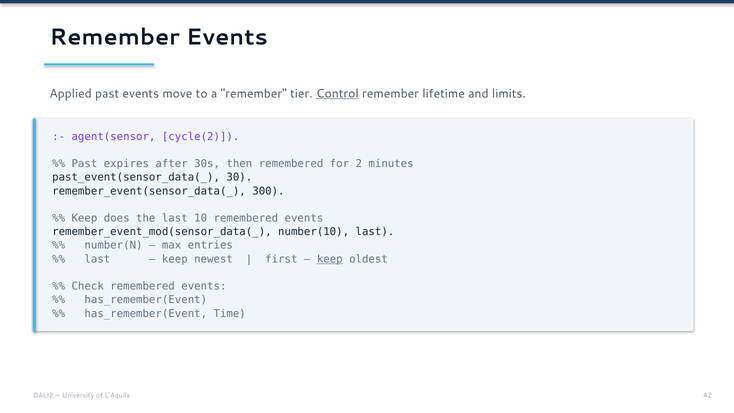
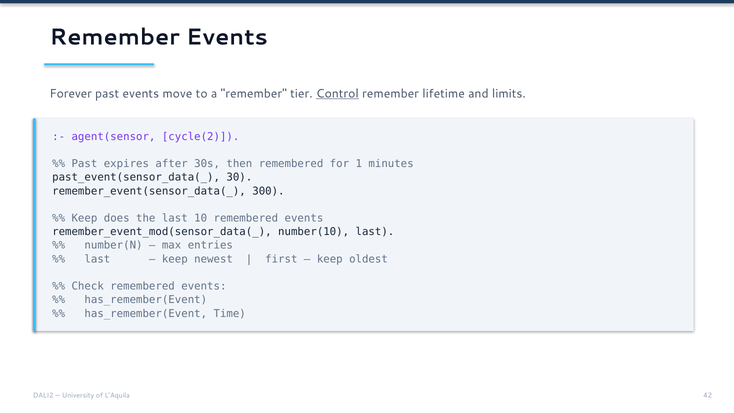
Applied: Applied -> Forever (71, 93)
2: 2 -> 1 (359, 164)
keep underline: present -> none (330, 259)
